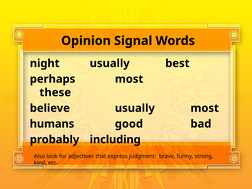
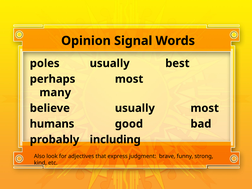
night: night -> poles (45, 63)
these: these -> many (55, 92)
